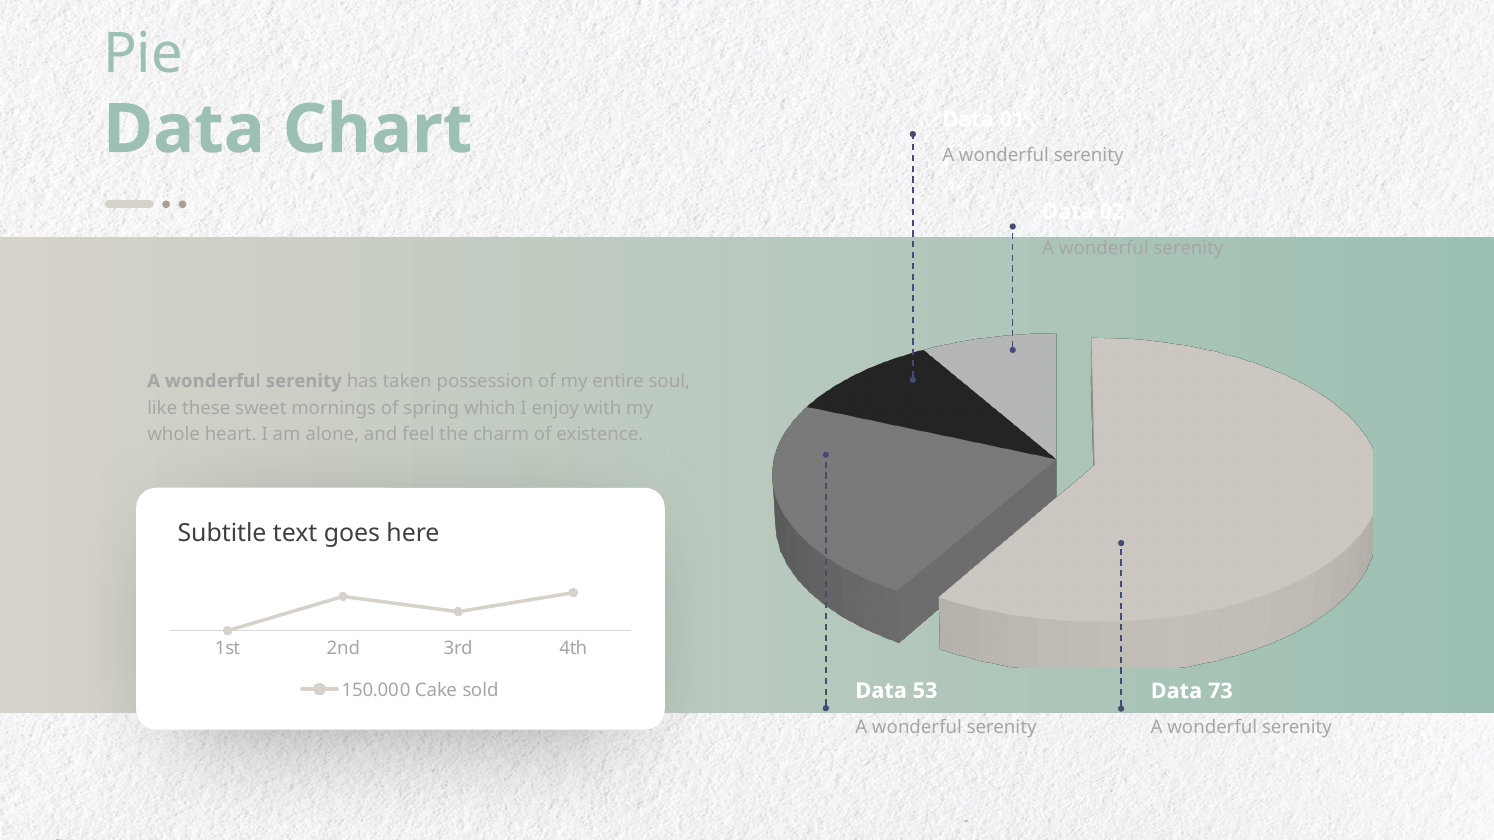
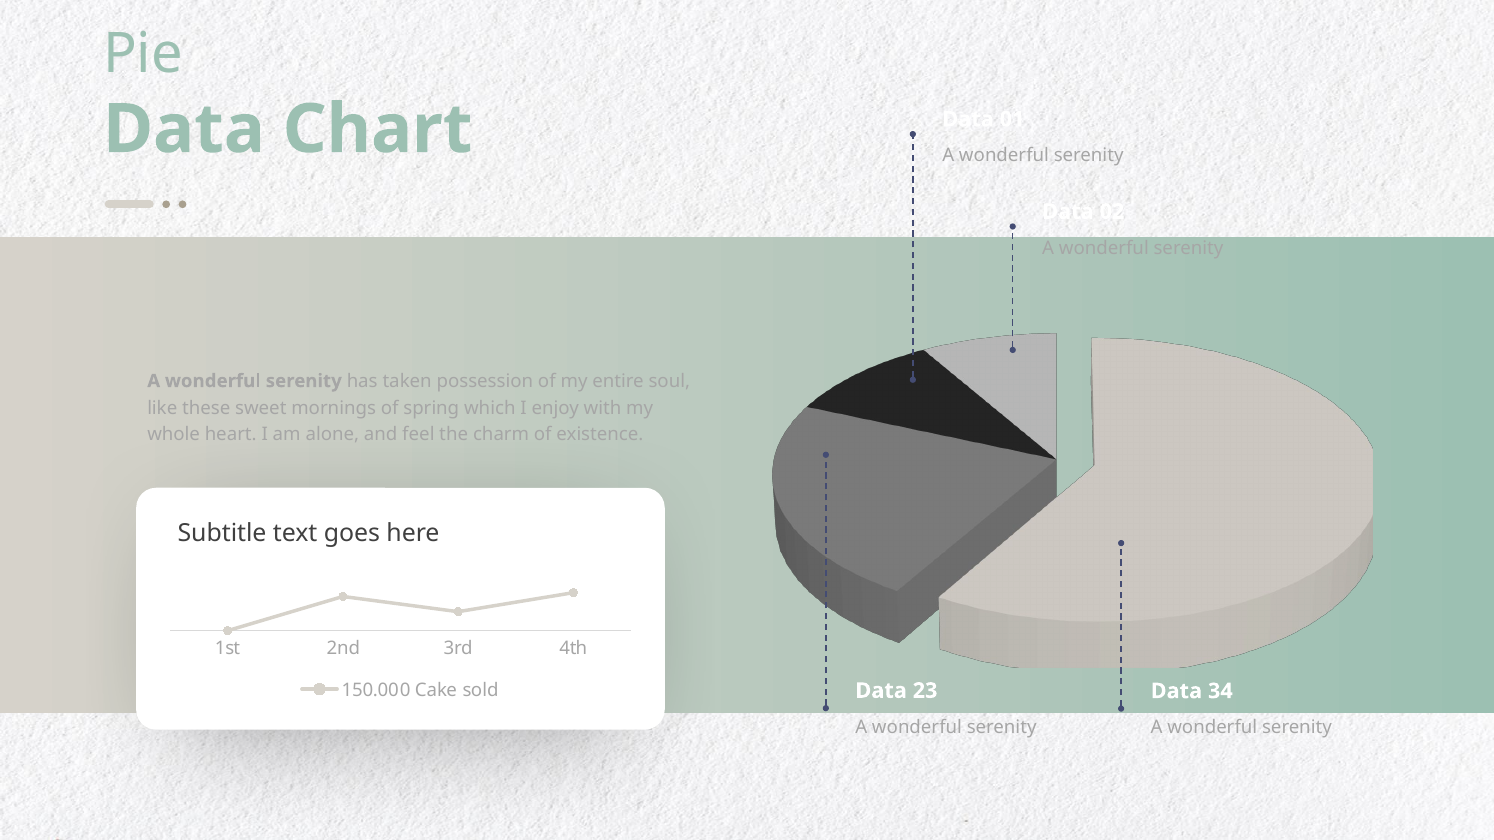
53: 53 -> 23 (925, 691)
73: 73 -> 34 (1220, 691)
